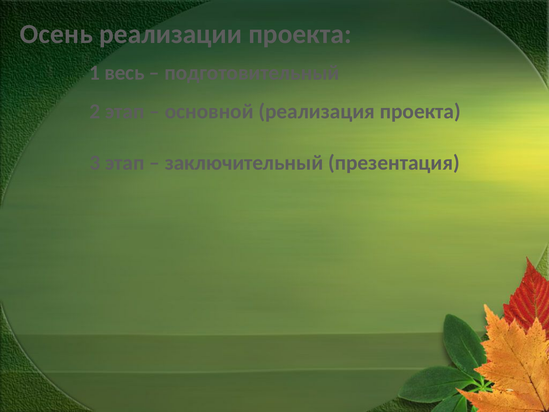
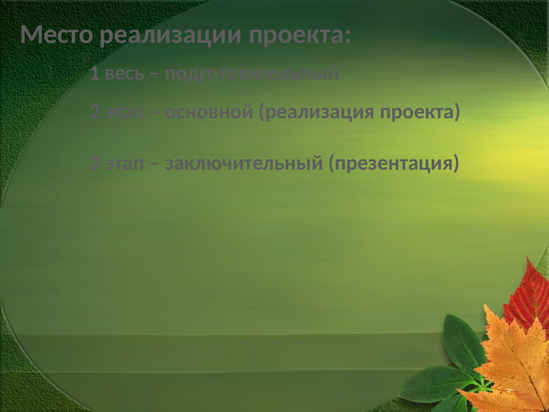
Осень: Осень -> Место (57, 34)
